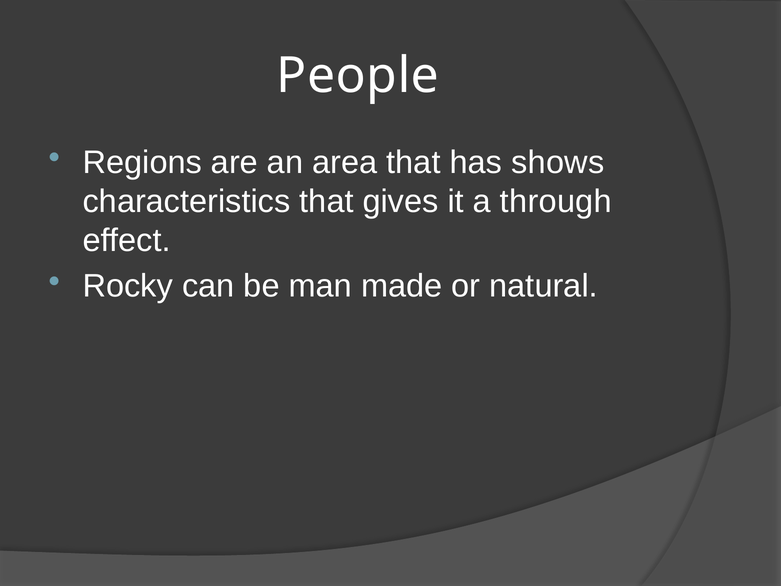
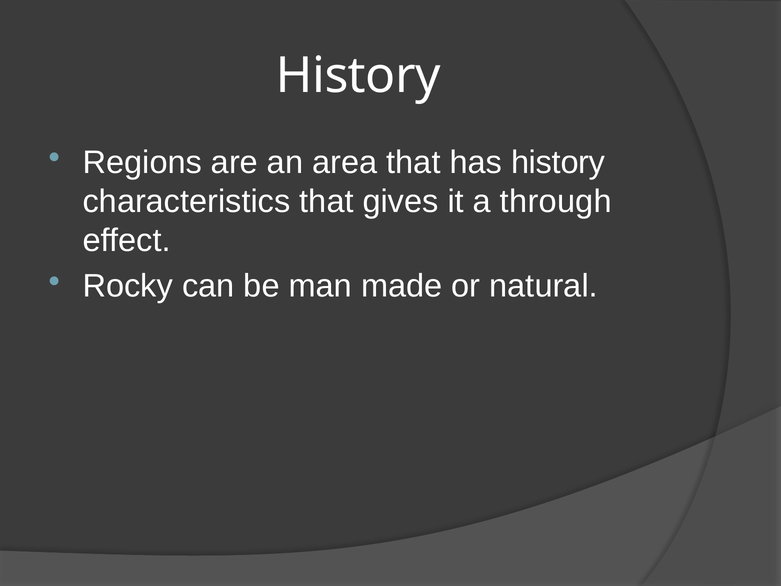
People: People -> History (358, 76)
has shows: shows -> history (558, 162)
